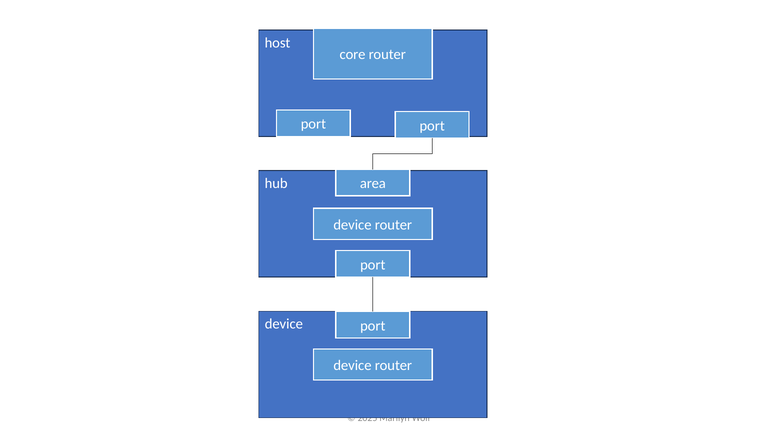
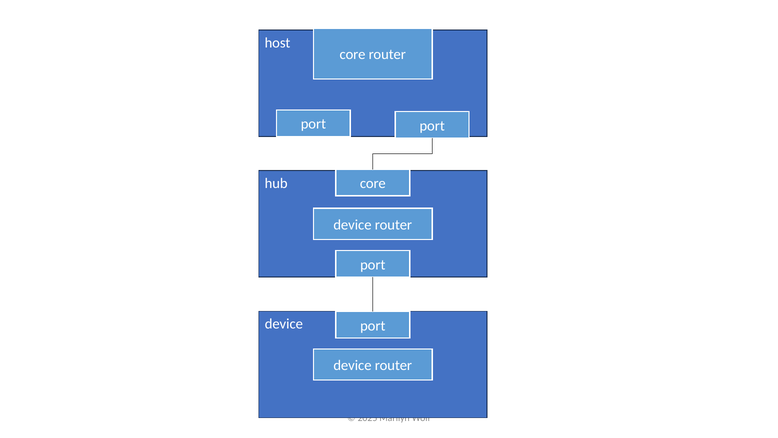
area: area -> core (373, 183)
